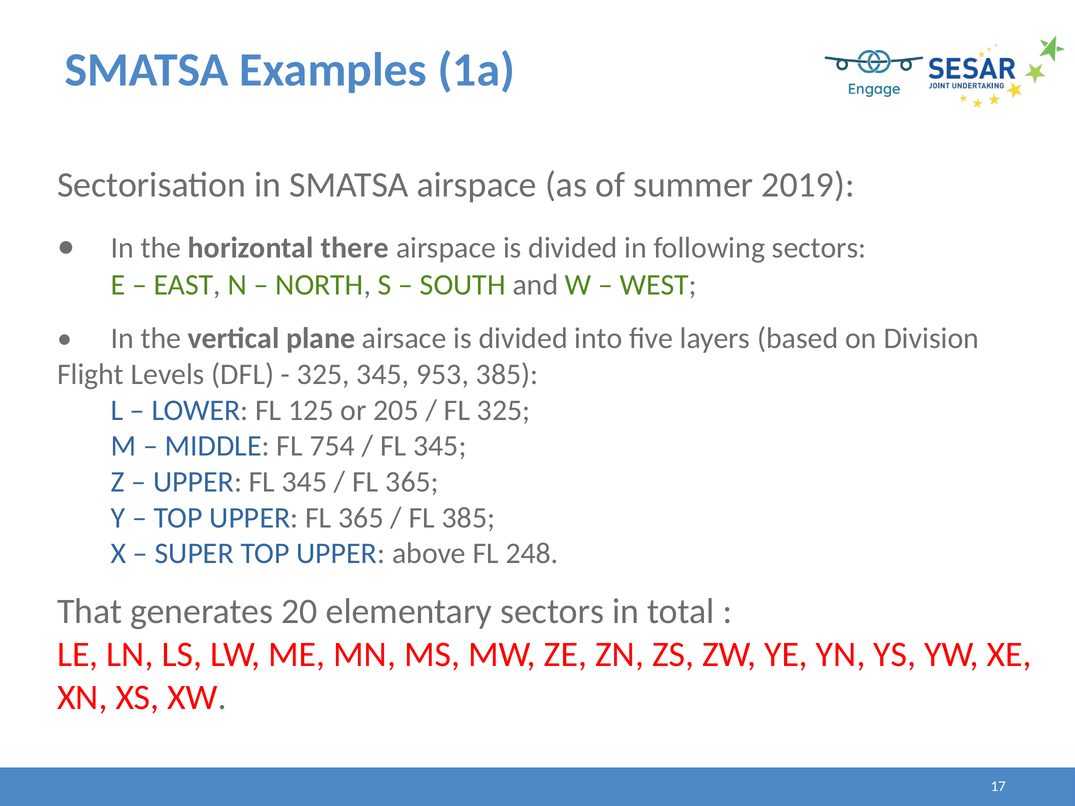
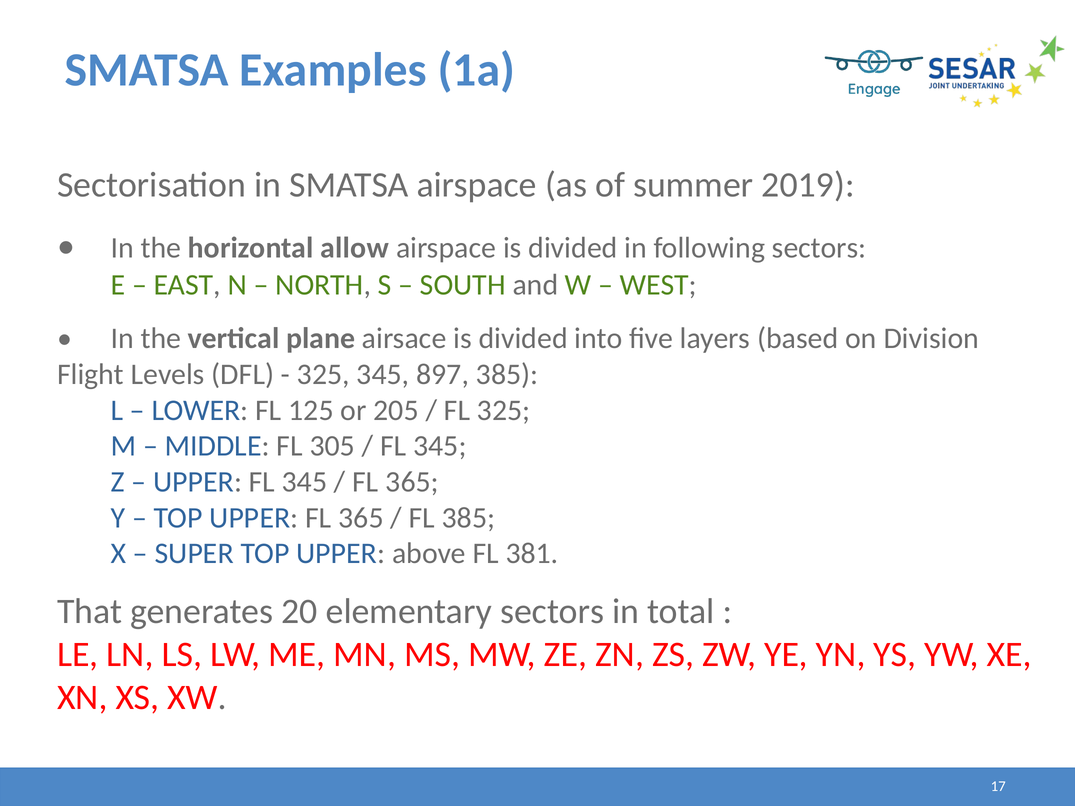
there: there -> allow (355, 248)
953: 953 -> 897 (443, 375)
754: 754 -> 305 (332, 446)
248: 248 -> 381 (532, 554)
